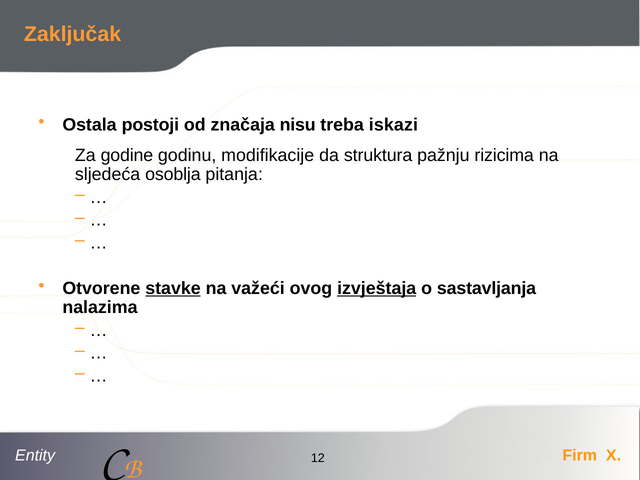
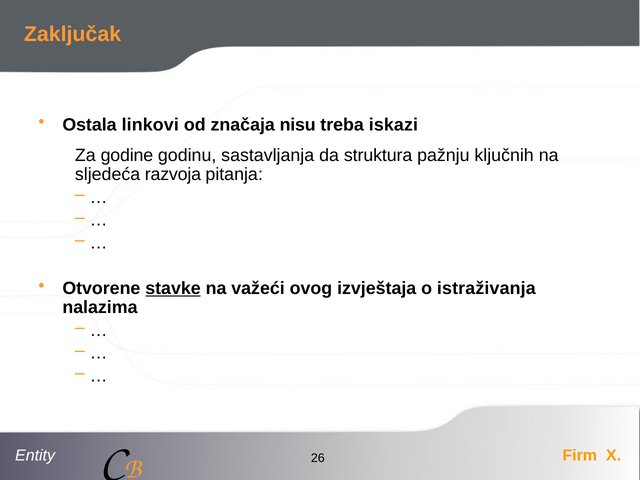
postoji: postoji -> linkovi (150, 125)
modifikacije: modifikacije -> sastavljanja (268, 155)
rizicima: rizicima -> ključnih (504, 155)
osoblja: osoblja -> razvoja (173, 174)
izvještaja underline: present -> none (377, 288)
sastavljanja: sastavljanja -> istraživanja (486, 288)
12: 12 -> 26 (318, 458)
